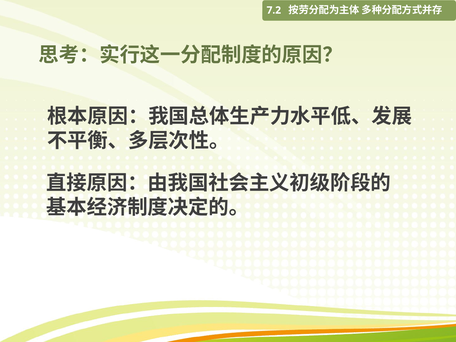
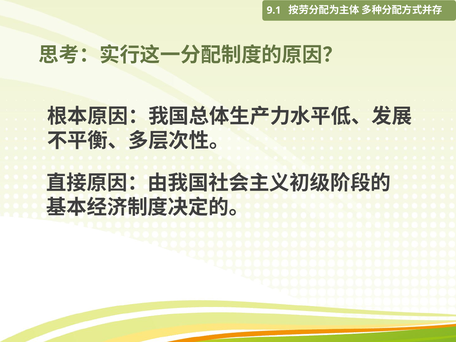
7.2: 7.2 -> 9.1 (274, 10)
